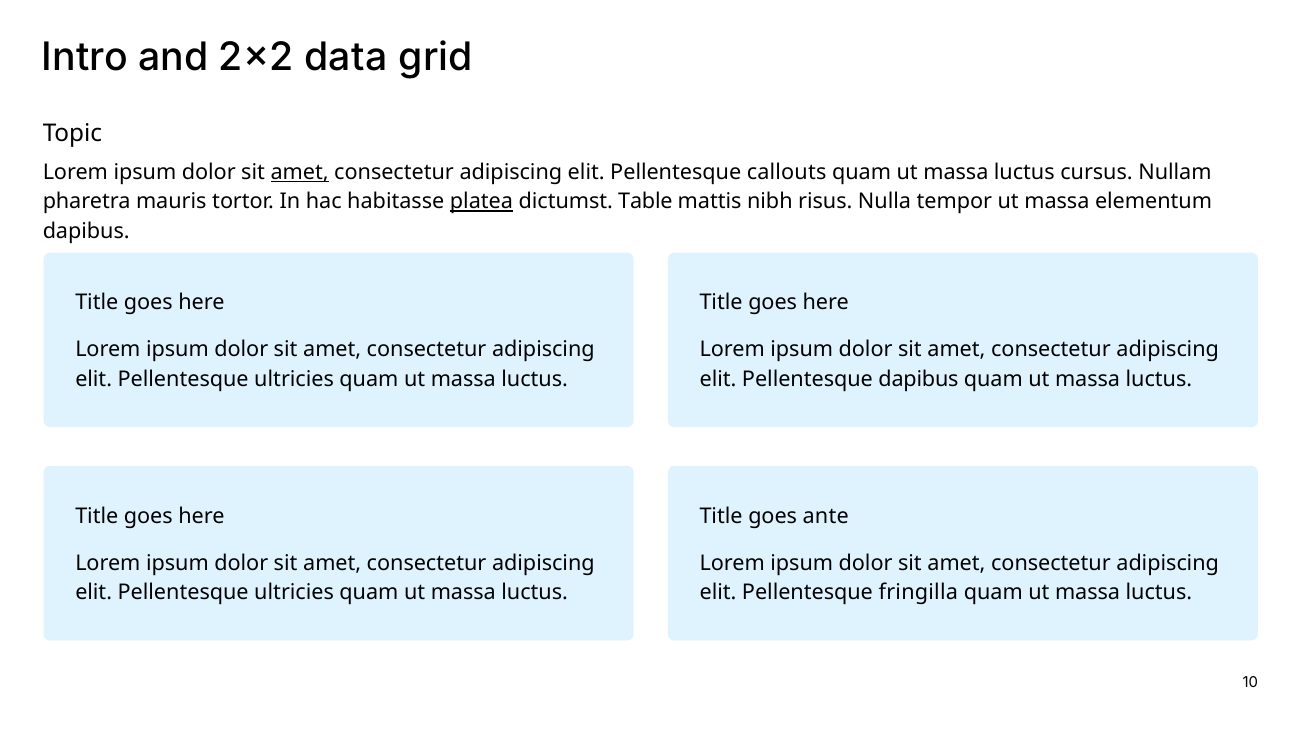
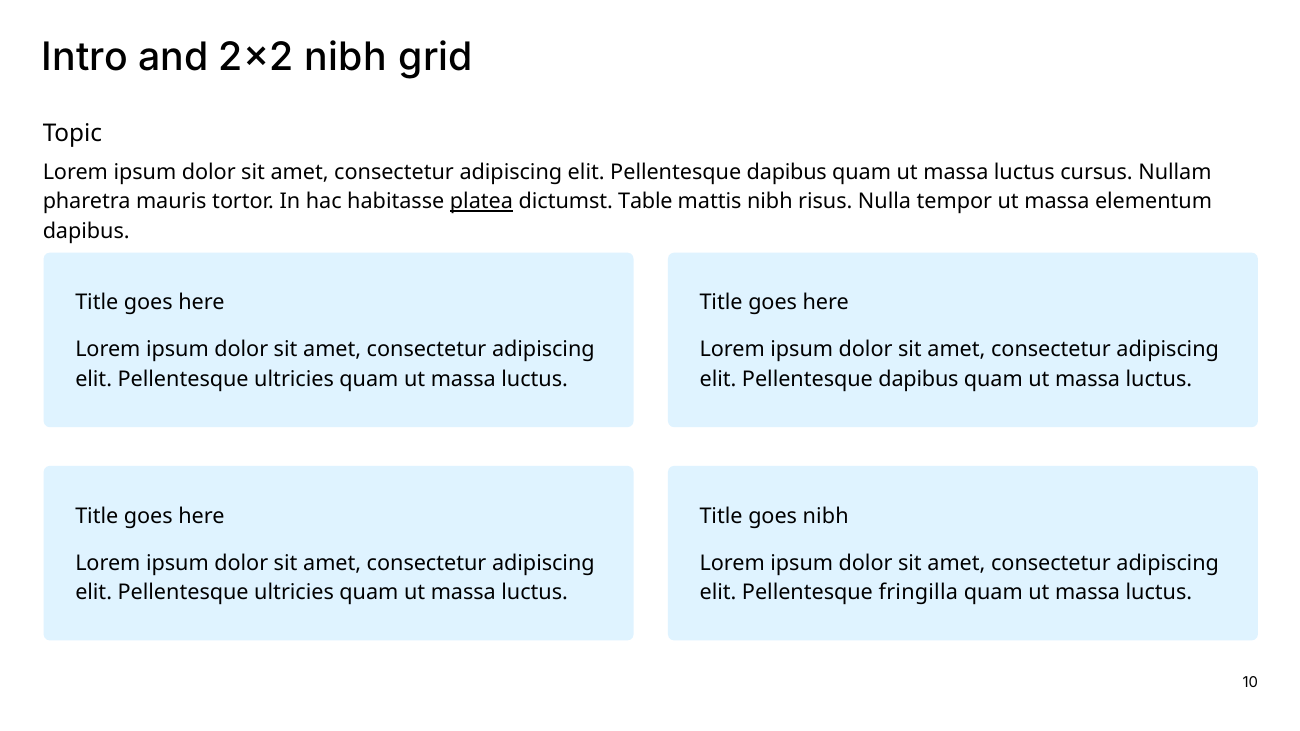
2x2 data: data -> nibh (346, 58)
amet underline: present -> none (300, 172)
callouts: callouts -> dapibus (787, 172)
goes ante: ante -> nibh (826, 516)
